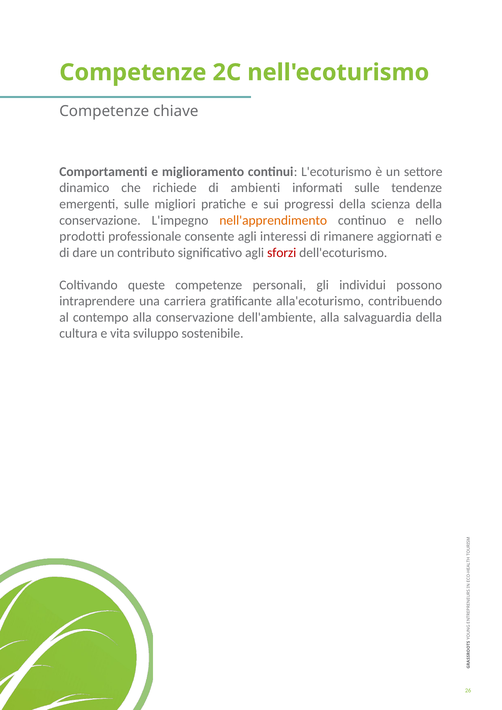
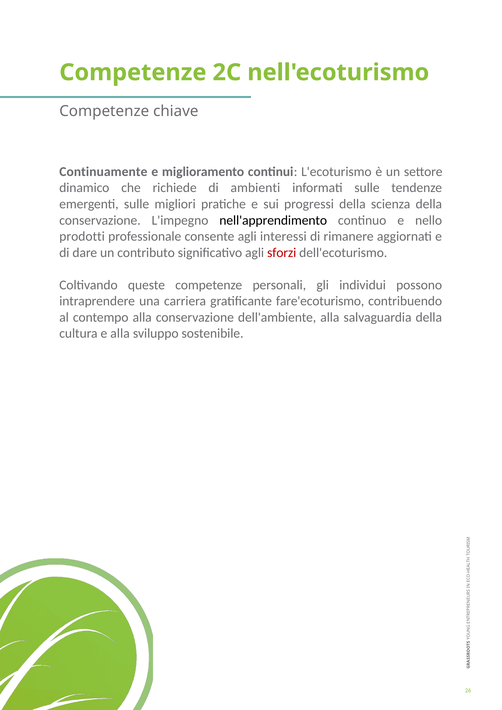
Comportamenti: Comportamenti -> Continuamente (103, 172)
nell'apprendimento colour: orange -> black (273, 220)
alla'ecoturismo: alla'ecoturismo -> fare'ecoturismo (320, 301)
e vita: vita -> alla (120, 334)
